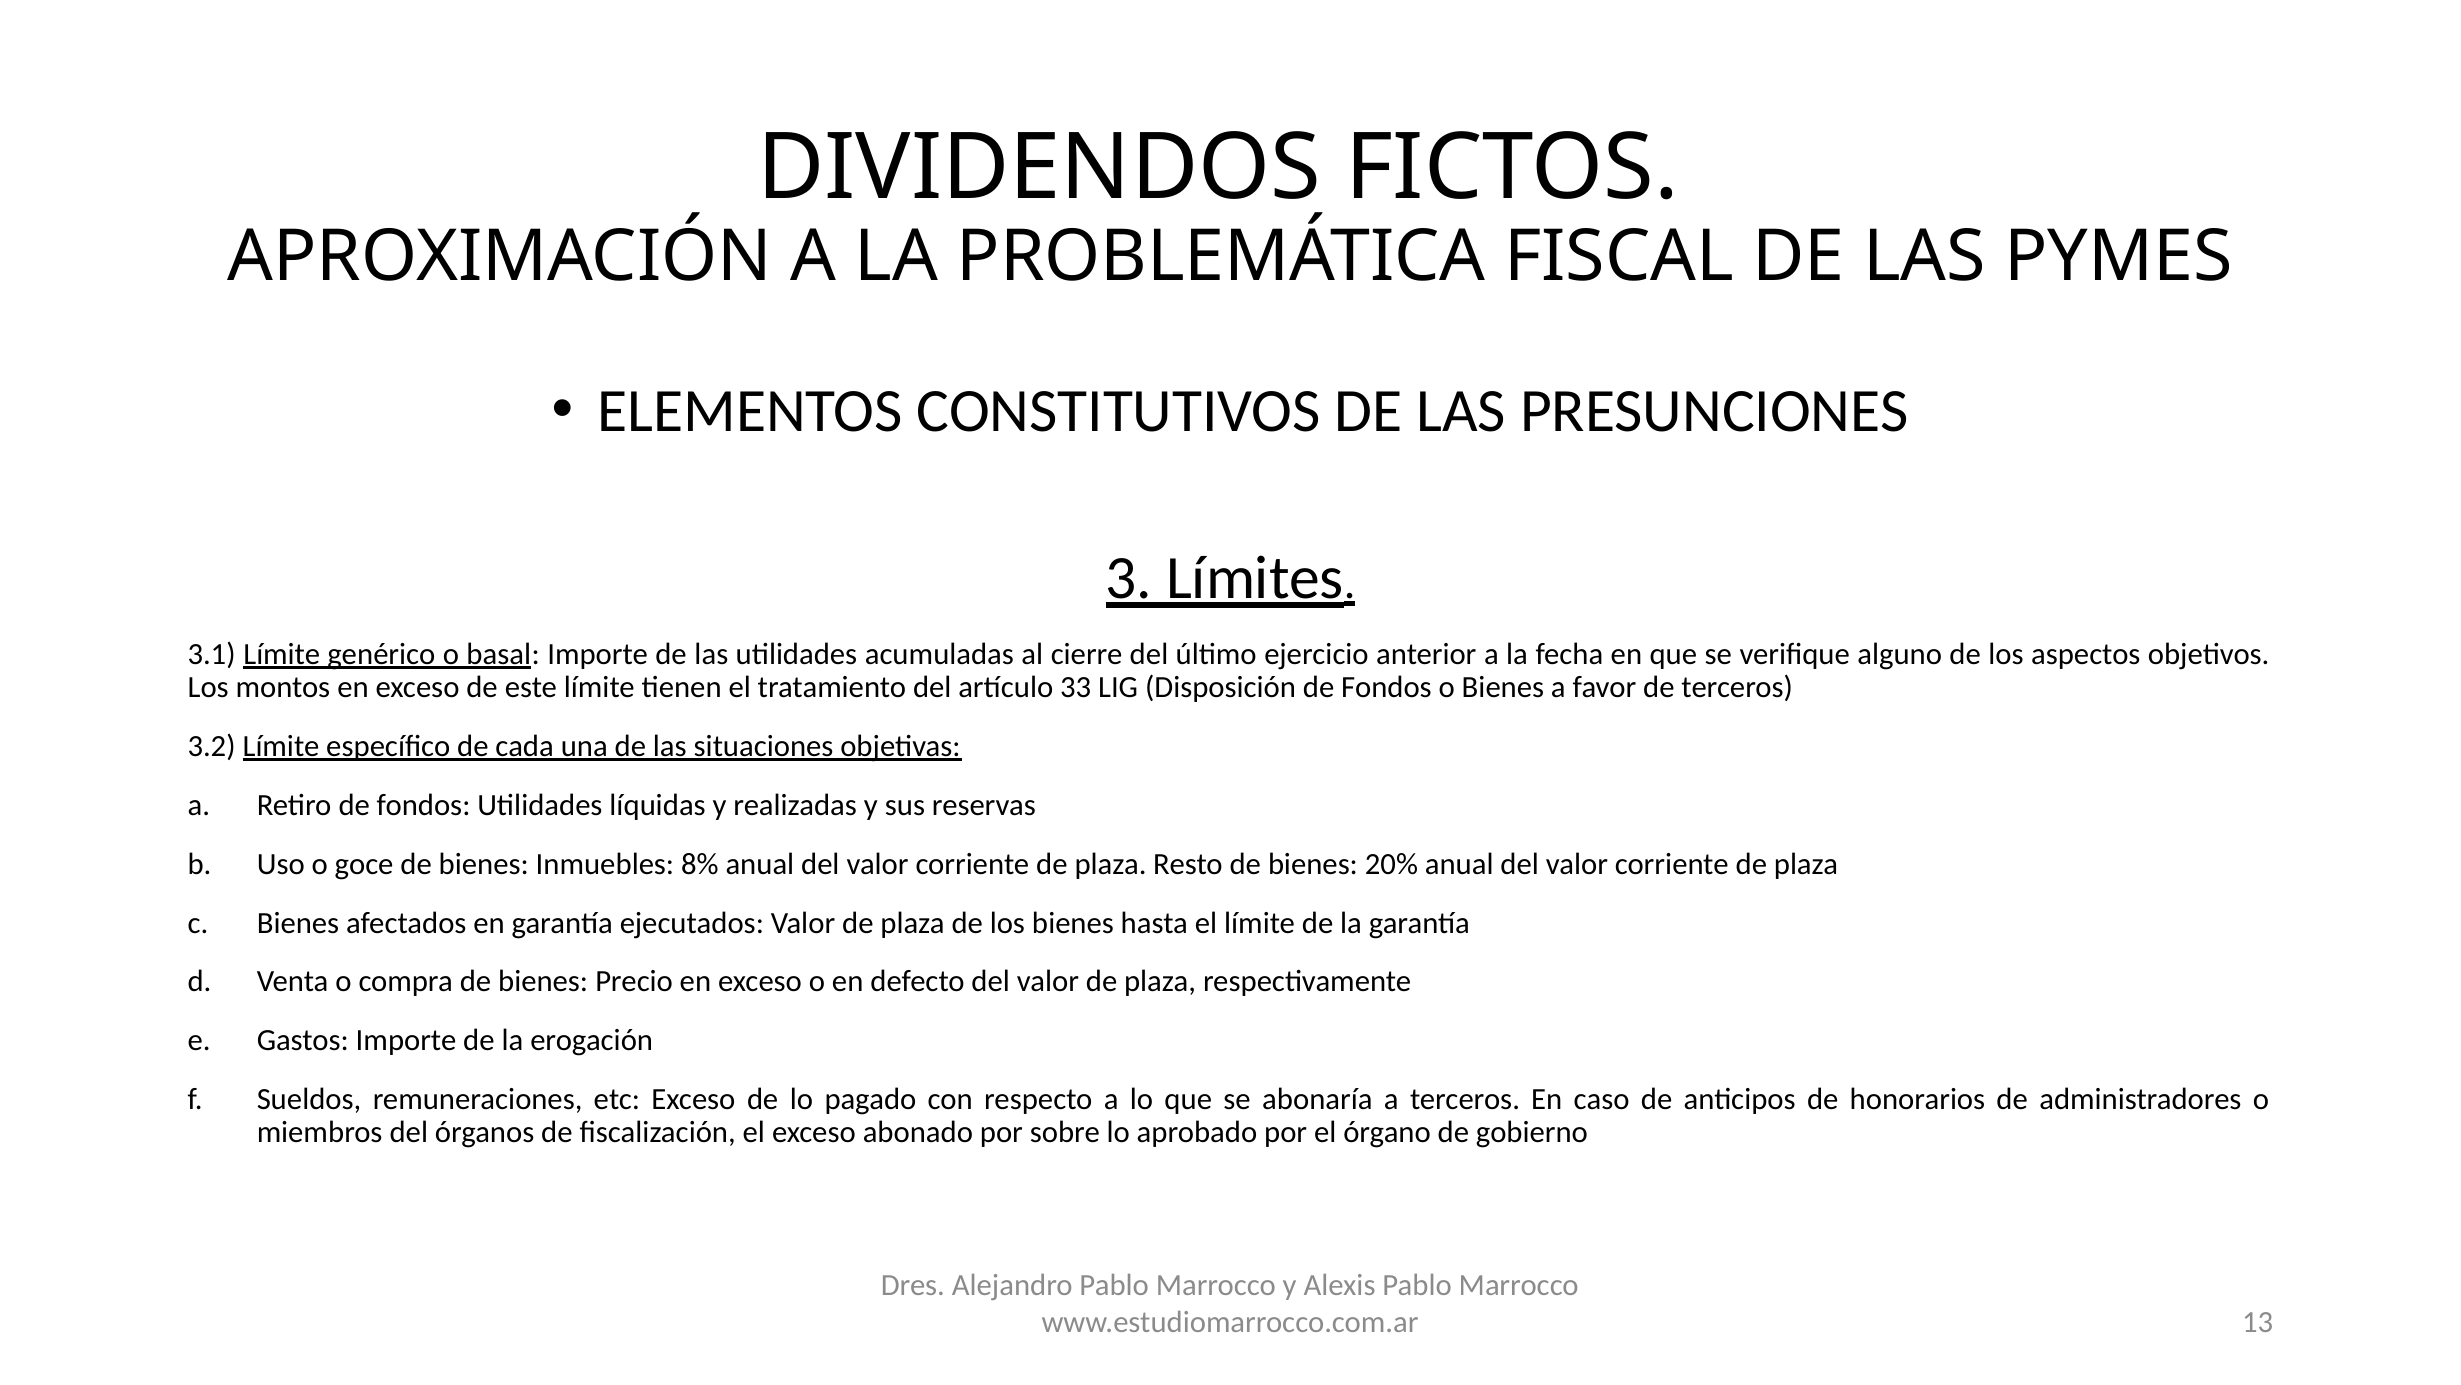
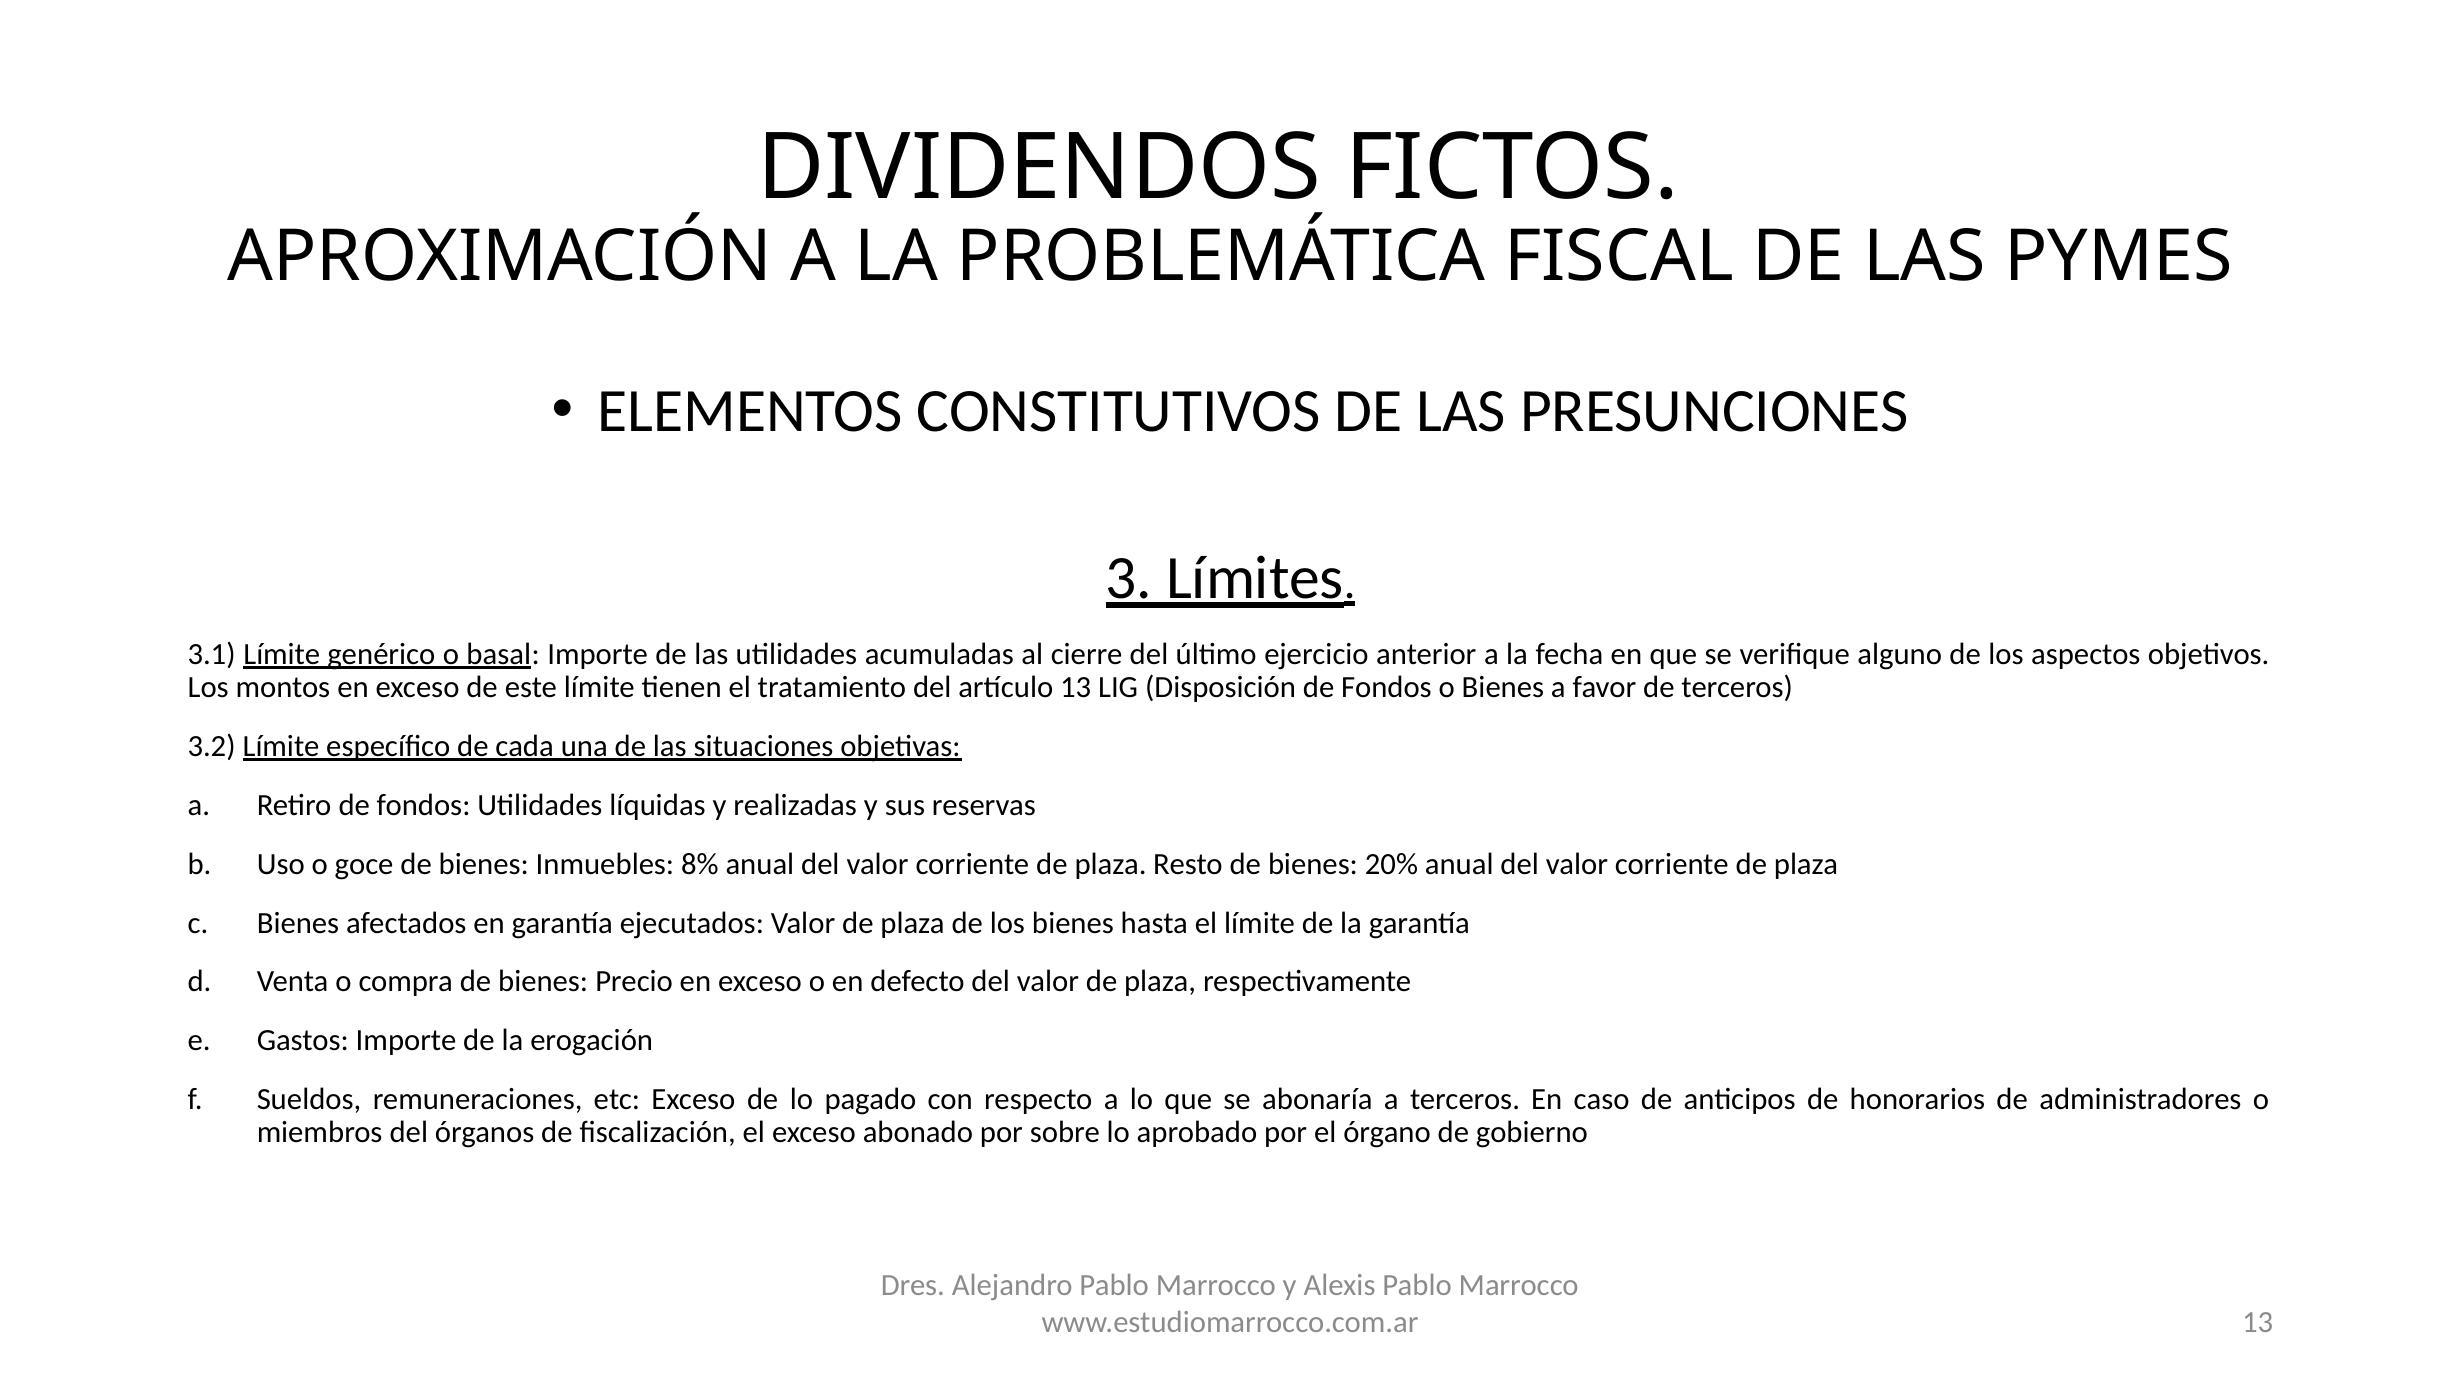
artículo 33: 33 -> 13 (1076, 687)
